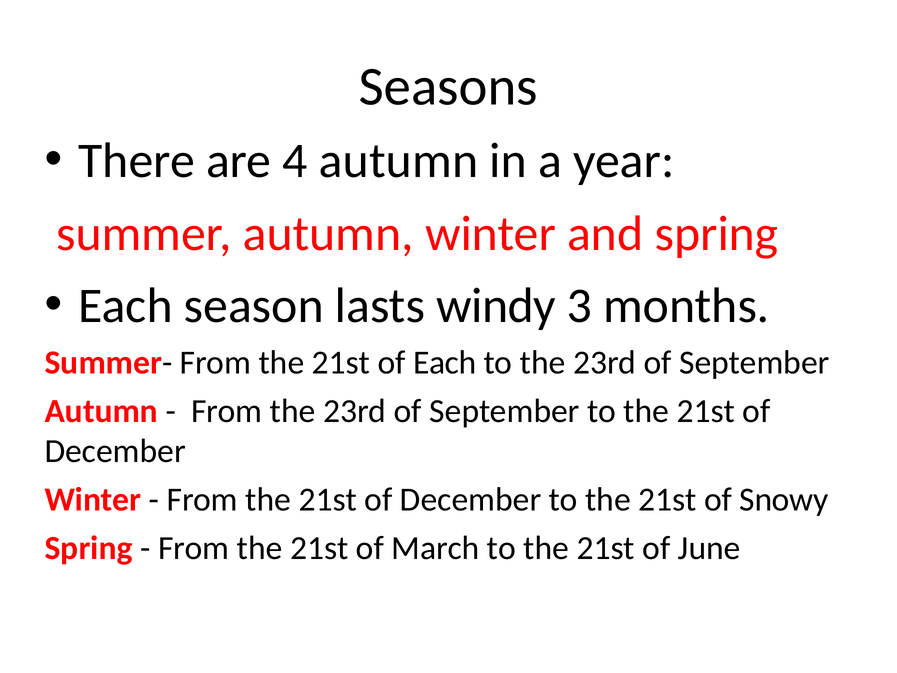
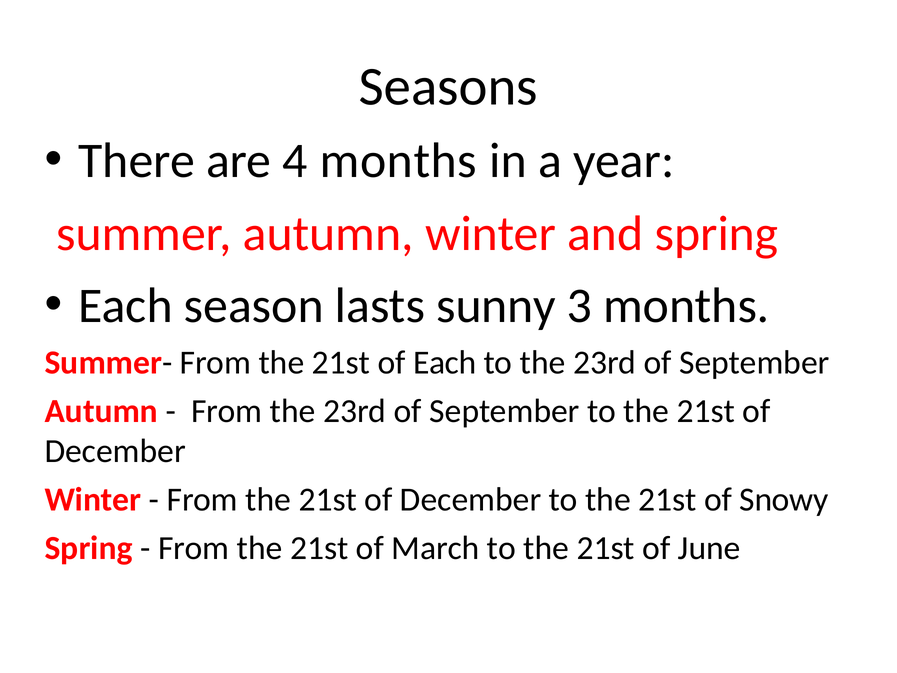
4 autumn: autumn -> months (398, 161)
windy: windy -> sunny (496, 305)
